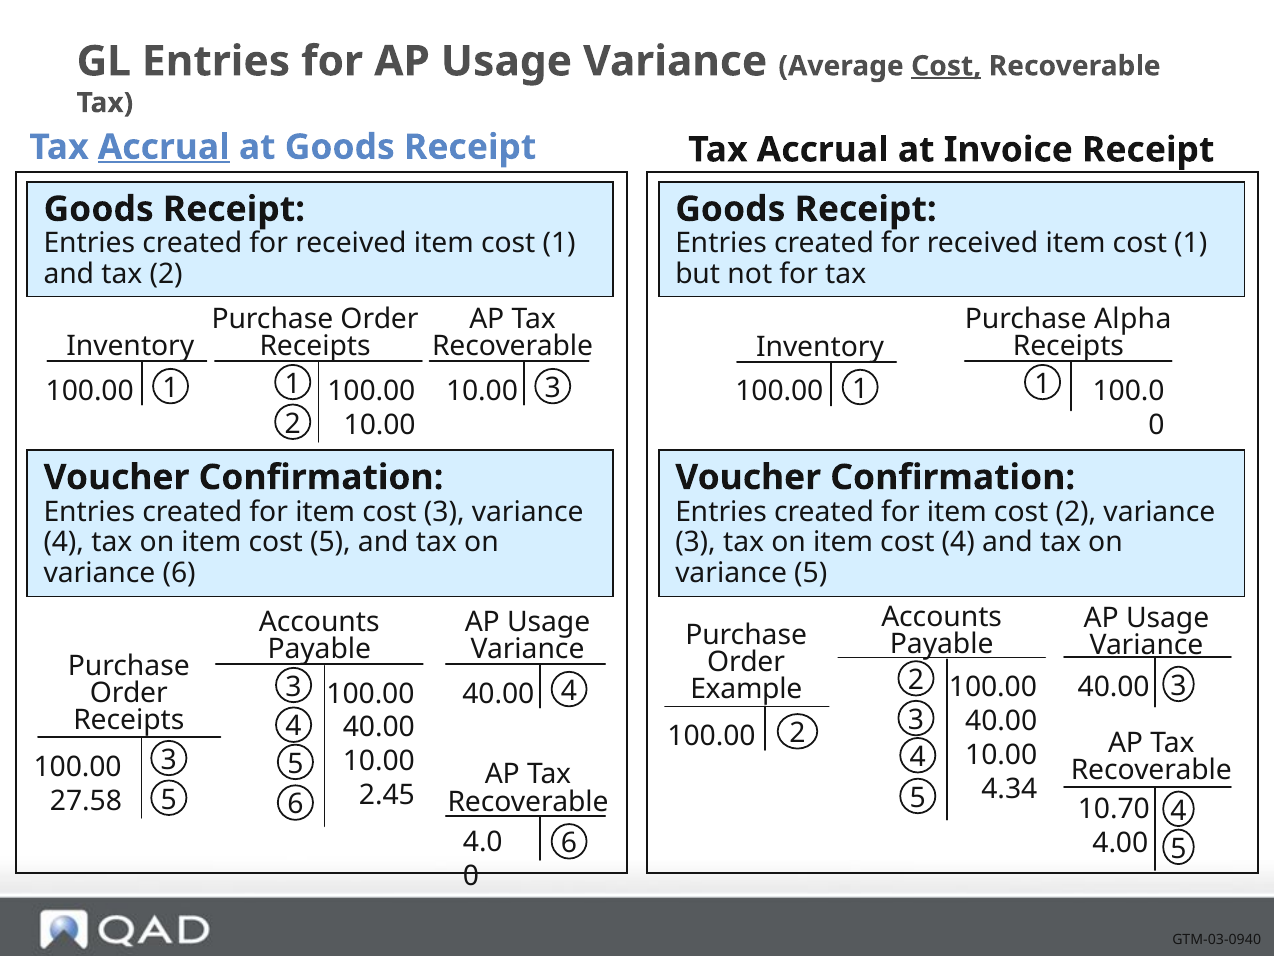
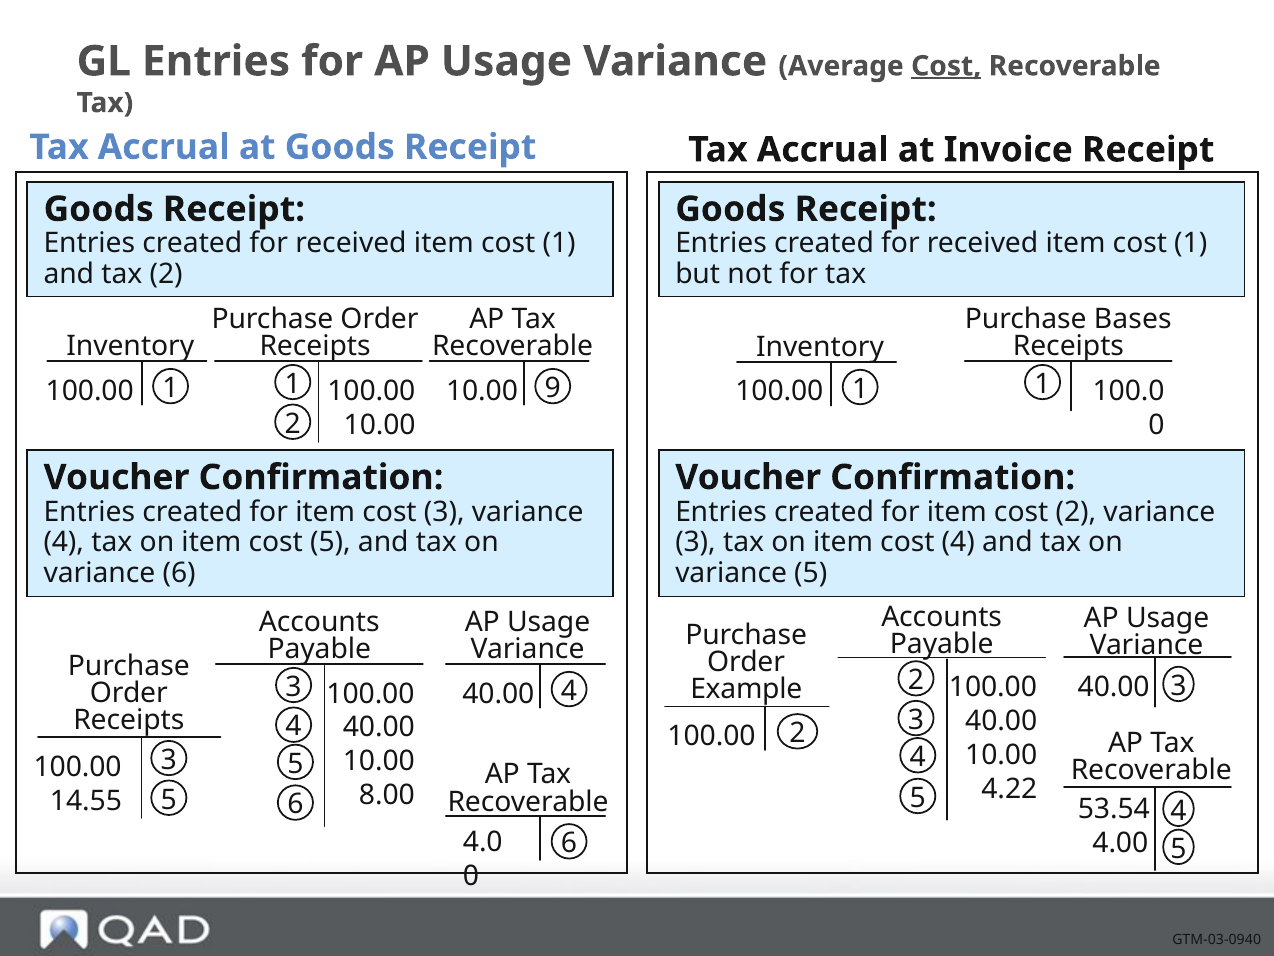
Accrual underline: present -> none (164, 147)
Alpha: Alpha -> Bases (1133, 319)
10.00 3: 3 -> 9 (553, 388)
4.34: 4.34 -> 4.22 (1009, 789)
2.45: 2.45 -> 8.00 (387, 795)
27.58: 27.58 -> 14.55 (86, 800)
10.70: 10.70 -> 53.54 (1114, 809)
